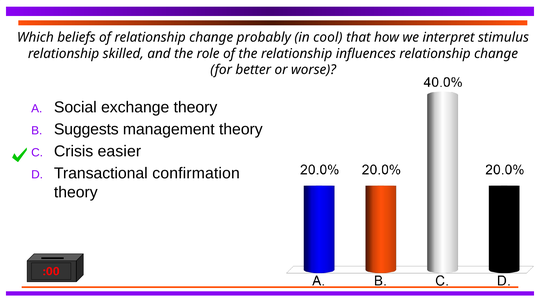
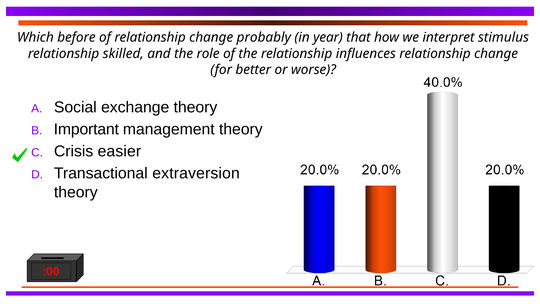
beliefs: beliefs -> before (76, 37)
cool: cool -> year (328, 37)
Suggests: Suggests -> Important (86, 129)
confirmation: confirmation -> extraversion (196, 173)
